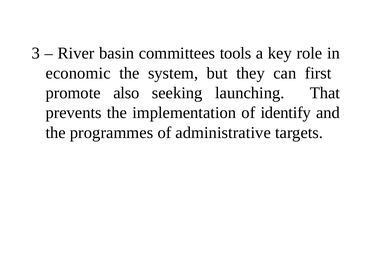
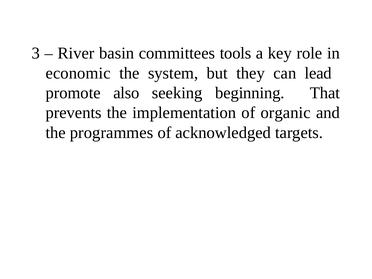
first: first -> lead (318, 73)
launching: launching -> beginning (250, 93)
identify: identify -> organic (286, 113)
administrative: administrative -> acknowledged (223, 133)
